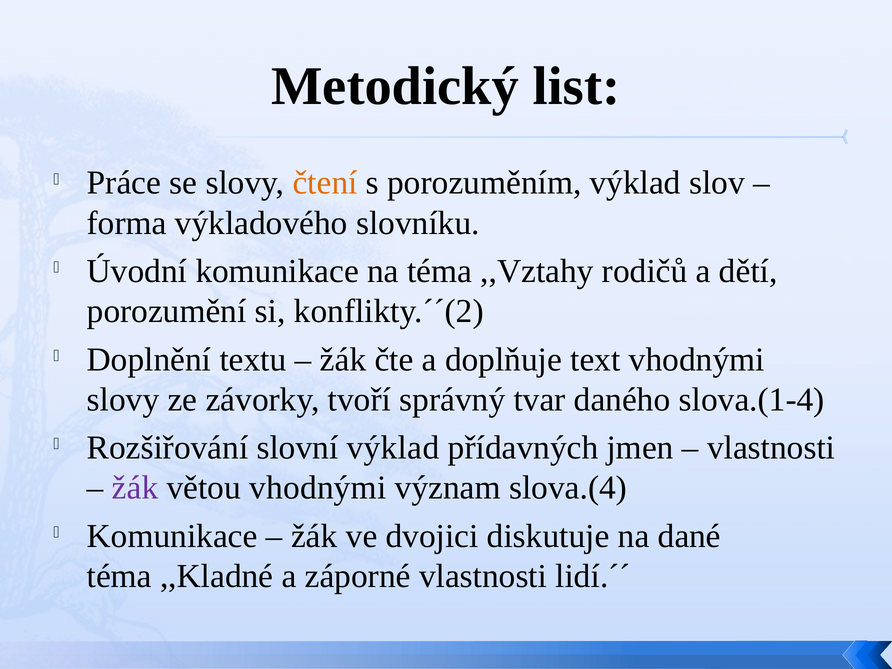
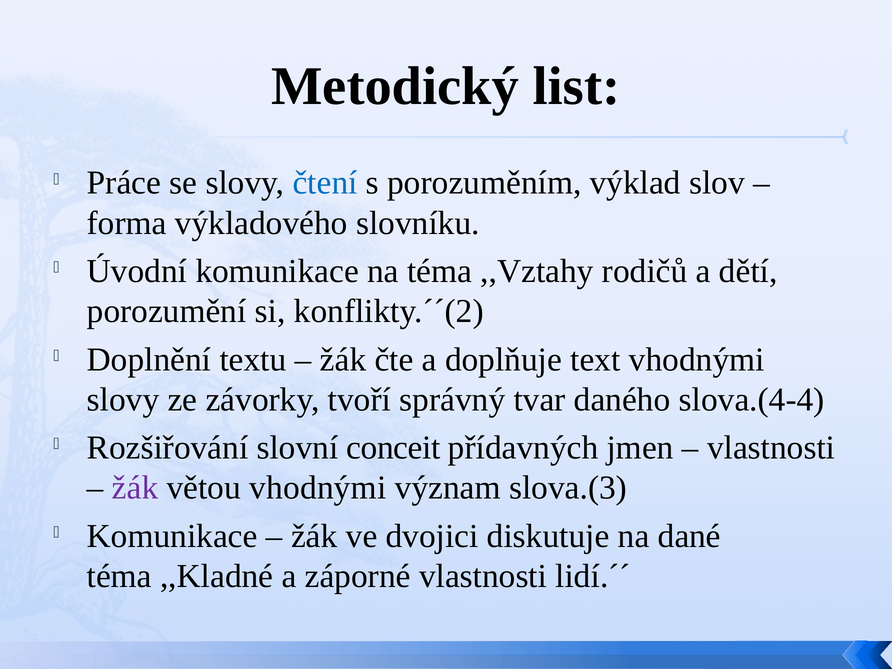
čtení colour: orange -> blue (325, 183)
slova.(1-4: slova.(1-4 -> slova.(4-4 (752, 400)
slovní výklad: výklad -> conceit (393, 448)
slova.(4: slova.(4 -> slova.(3 (568, 488)
